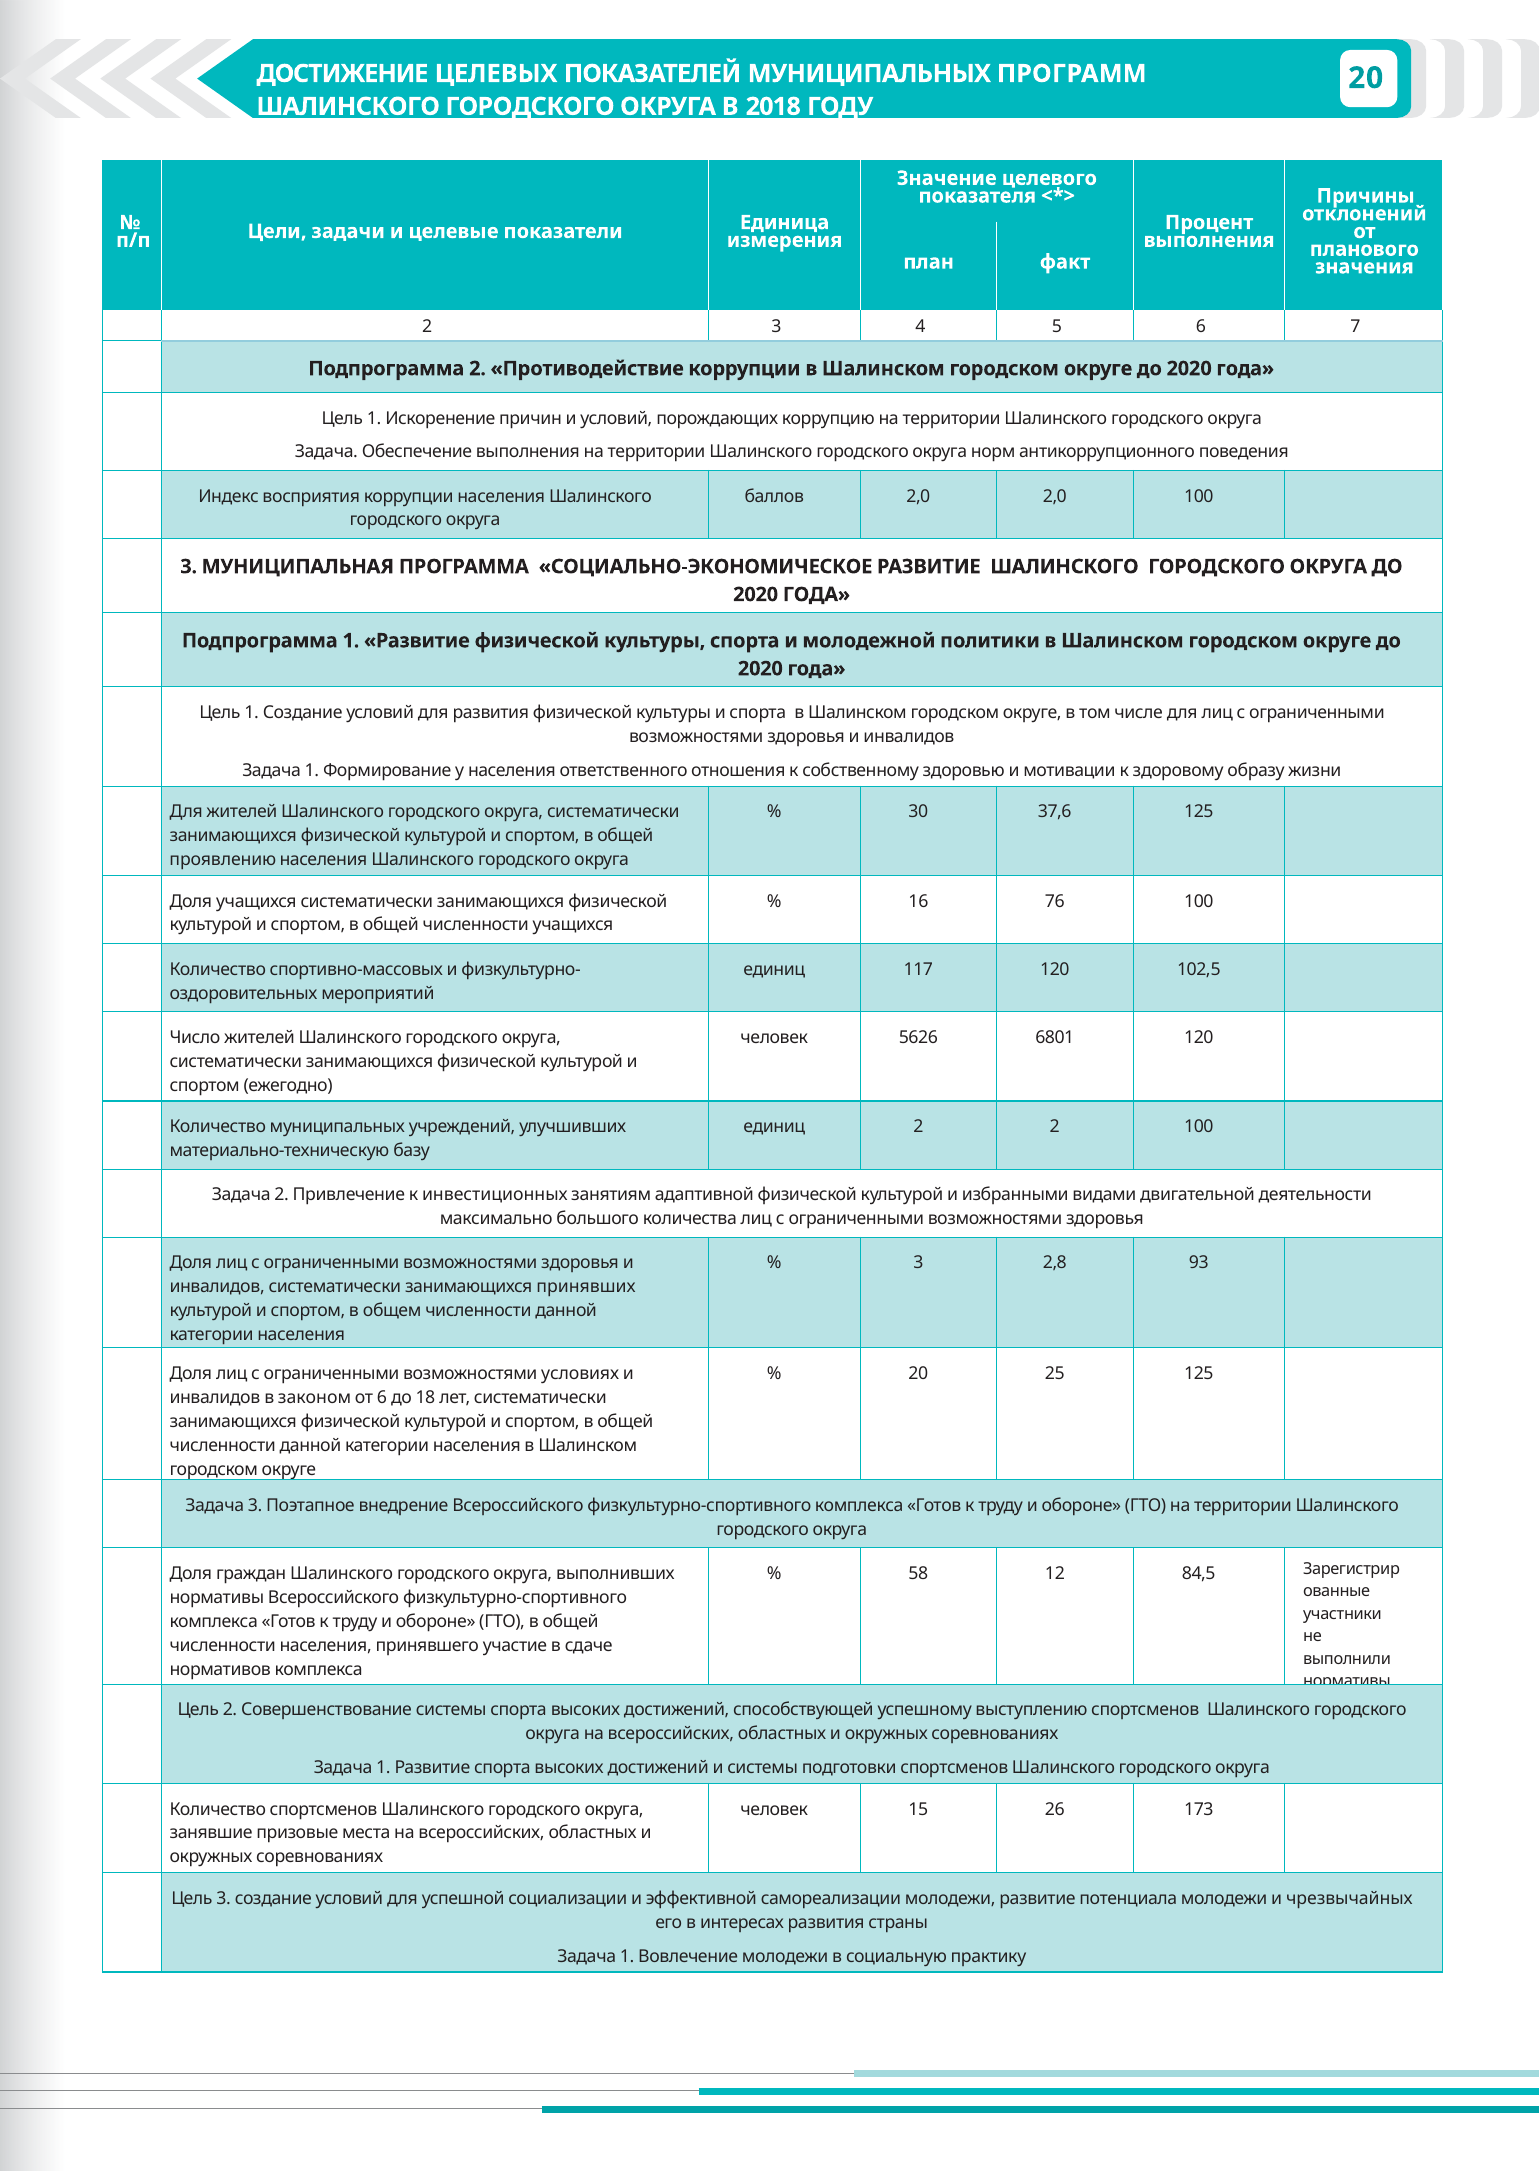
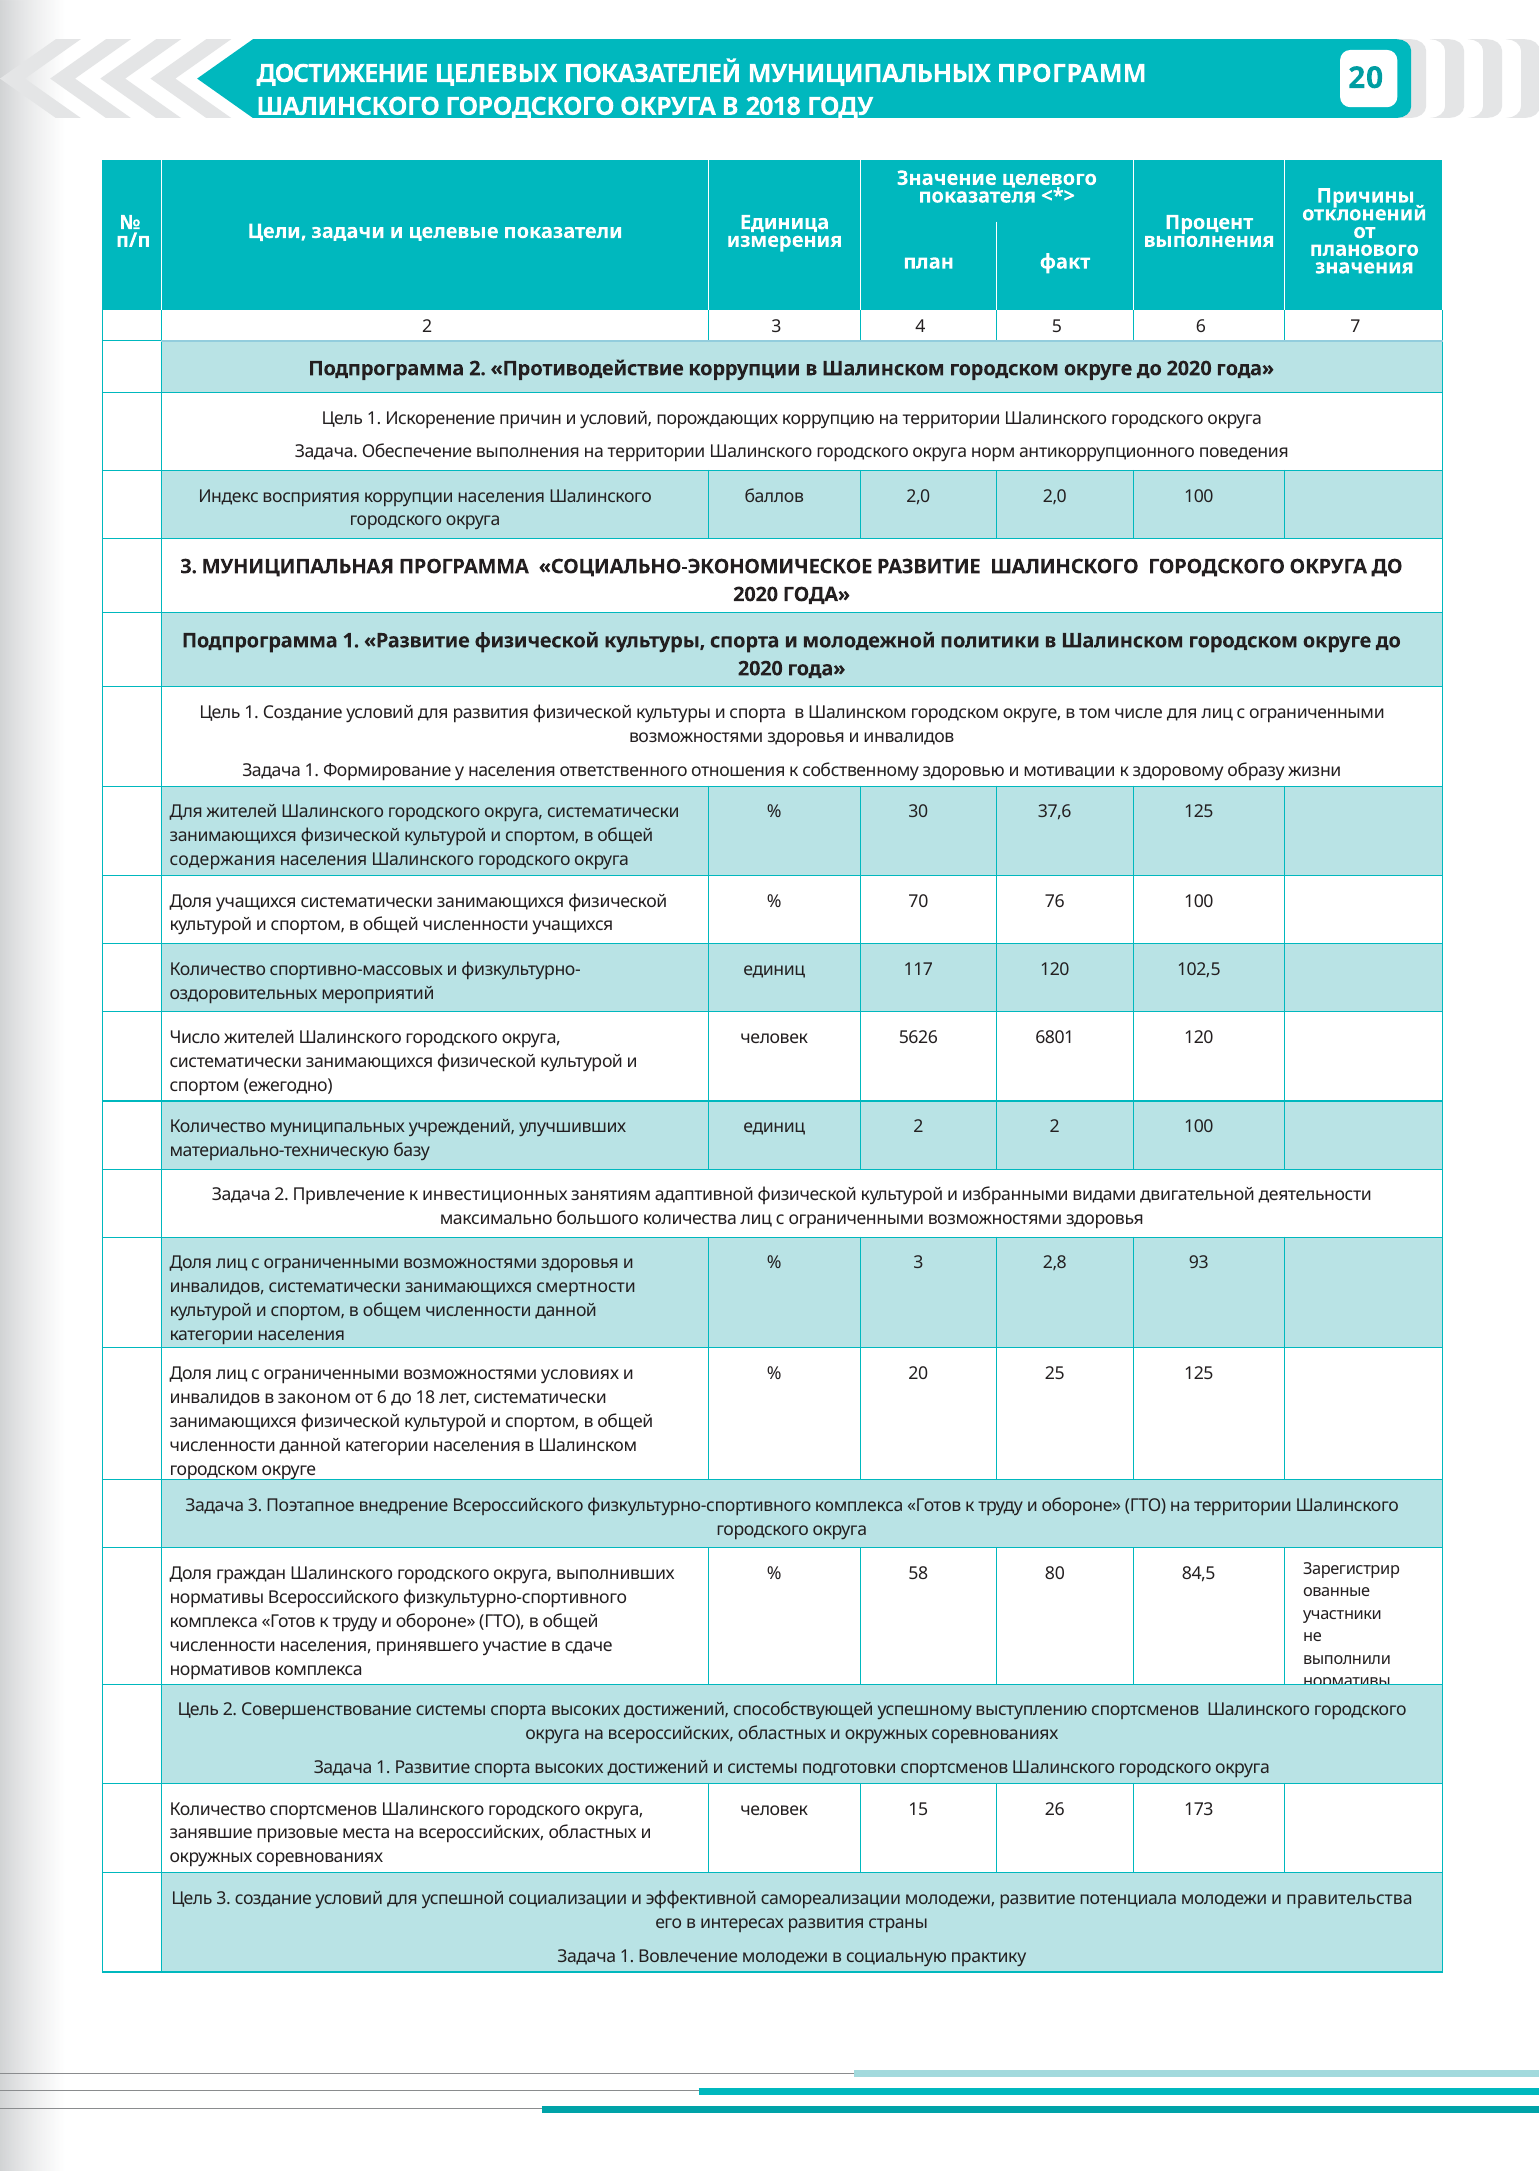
проявлению: проявлению -> содержания (223, 860)
16: 16 -> 70 (918, 901)
принявших: принявших -> смертности (586, 1287)
12: 12 -> 80 (1055, 1573)
чрезвычайных: чрезвычайных -> правительства (1349, 1898)
